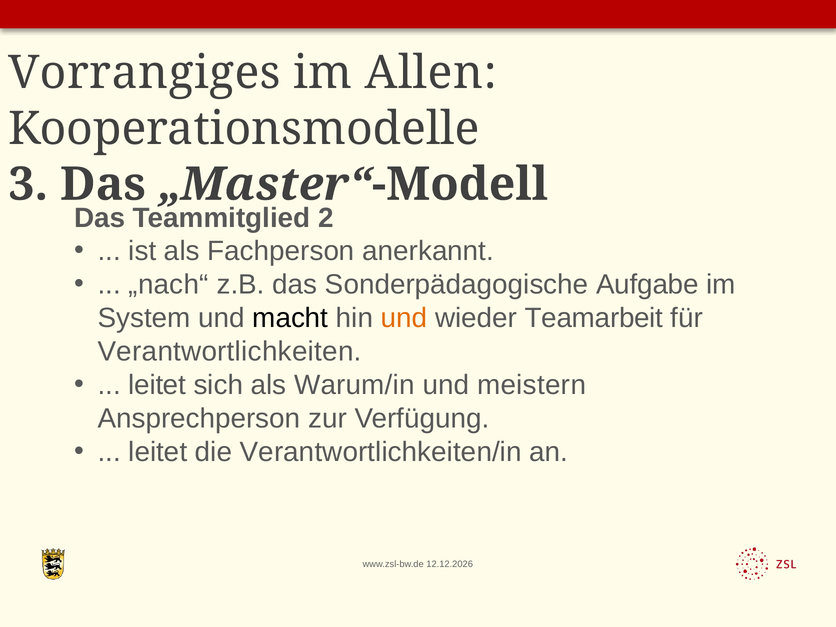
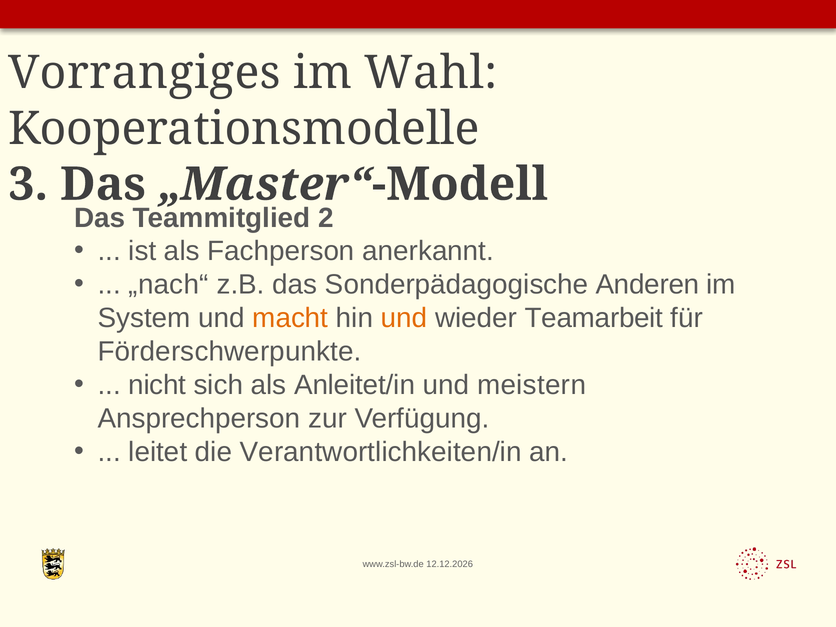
Allen: Allen -> Wahl (431, 73)
Aufgabe: Aufgabe -> Anderen (647, 285)
macht colour: black -> orange (290, 318)
Verantwortlichkeiten: Verantwortlichkeiten -> Förderschwerpunkte (230, 352)
leitet: leitet -> nicht (157, 385)
Warum/in: Warum/in -> Anleitet/in (355, 385)
